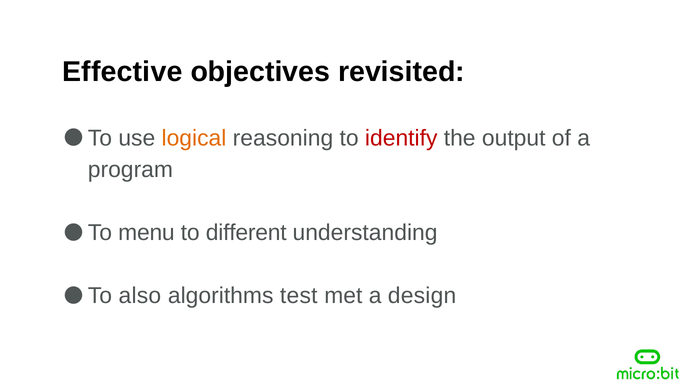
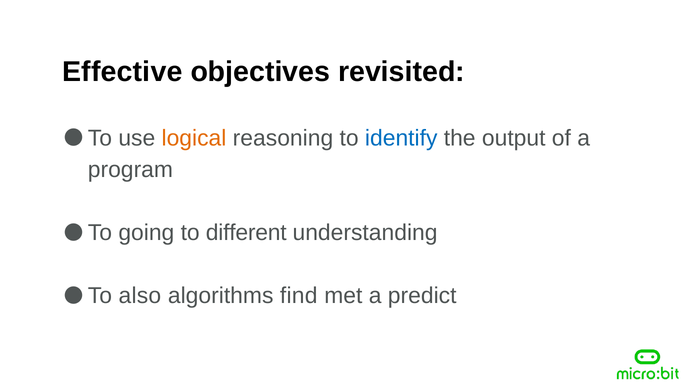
identify colour: red -> blue (401, 138)
menu: menu -> going (146, 233)
test: test -> find (299, 296)
design: design -> predict (422, 296)
